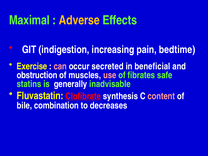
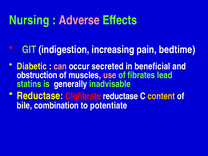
Maximal: Maximal -> Nursing (29, 20)
Adverse colour: yellow -> pink (79, 20)
GIT colour: white -> light green (29, 50)
Exercise: Exercise -> Diabetic (32, 66)
safe: safe -> lead (165, 75)
Fluvastatin: Fluvastatin -> Reductase (40, 96)
Clofibrate synthesis: synthesis -> reductase (120, 96)
content colour: pink -> yellow (161, 96)
decreases: decreases -> potentiate (109, 105)
